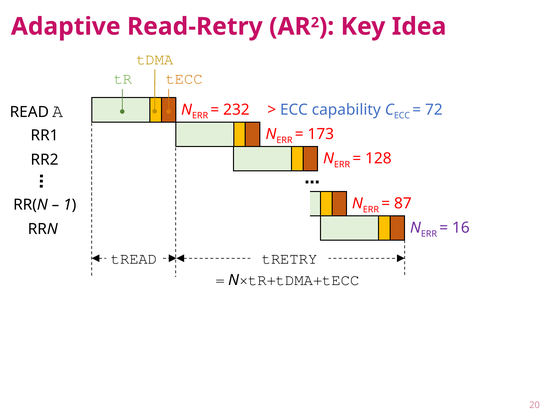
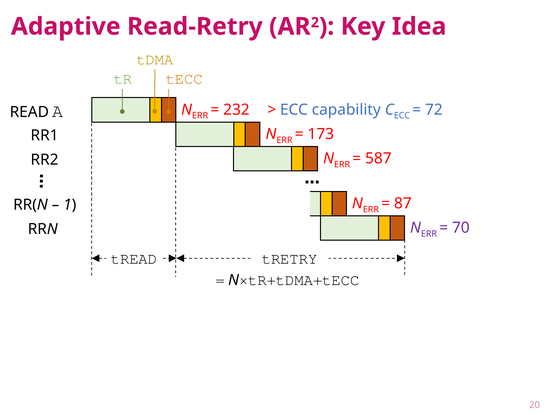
128: 128 -> 587 (378, 159)
16: 16 -> 70 (461, 228)
